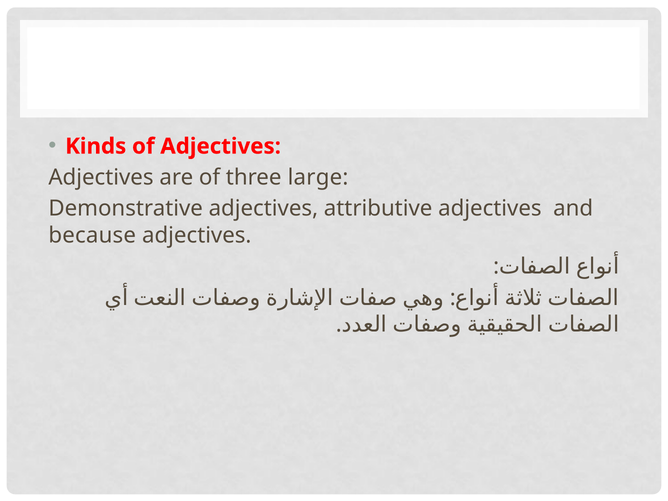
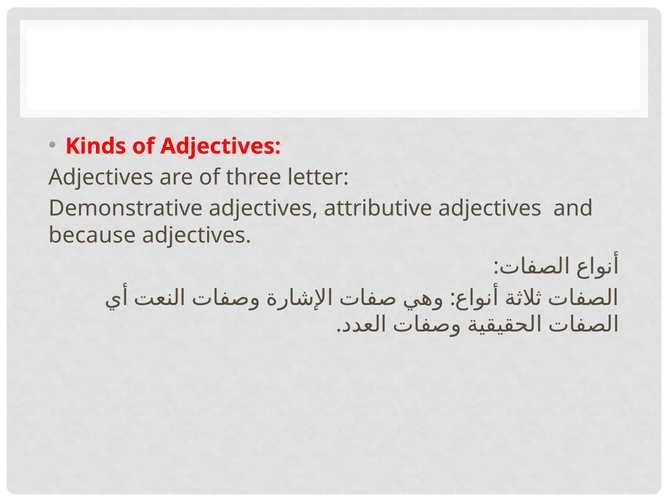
large: large -> letter (318, 177)
